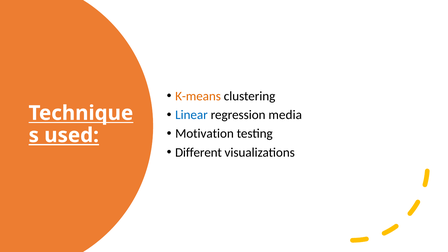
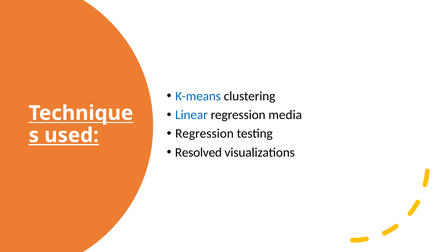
K-means colour: orange -> blue (198, 96)
Motivation: Motivation -> Regression (204, 134)
Different: Different -> Resolved (198, 152)
